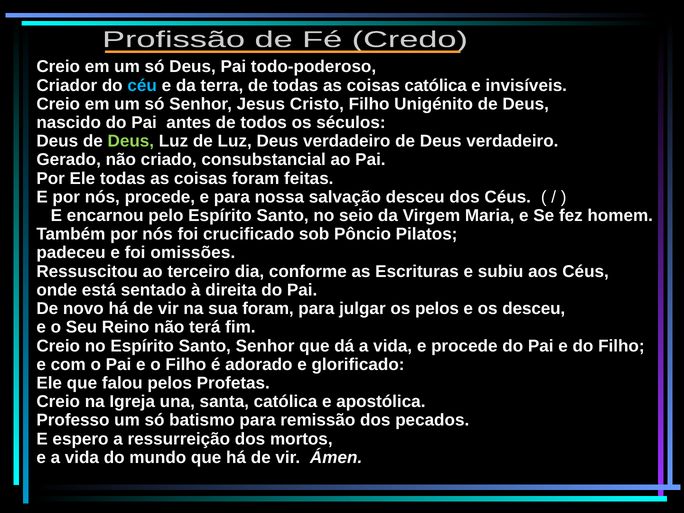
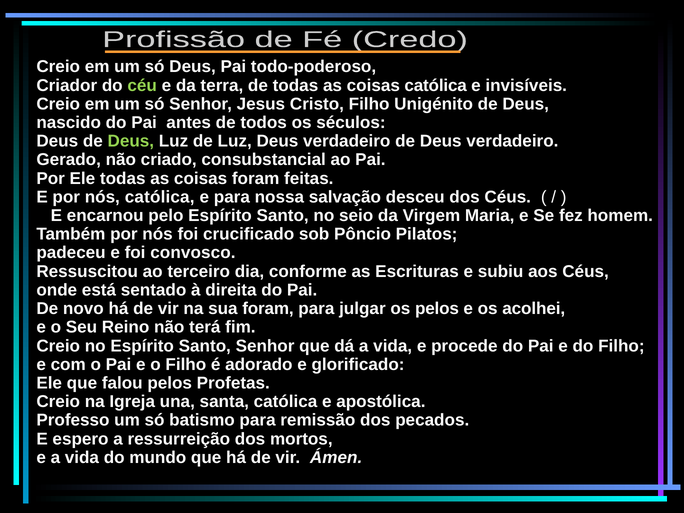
céu colour: light blue -> light green (142, 85)
nós procede: procede -> católica (160, 197)
omissões: omissões -> convosco (193, 253)
os desceu: desceu -> acolhei (534, 309)
